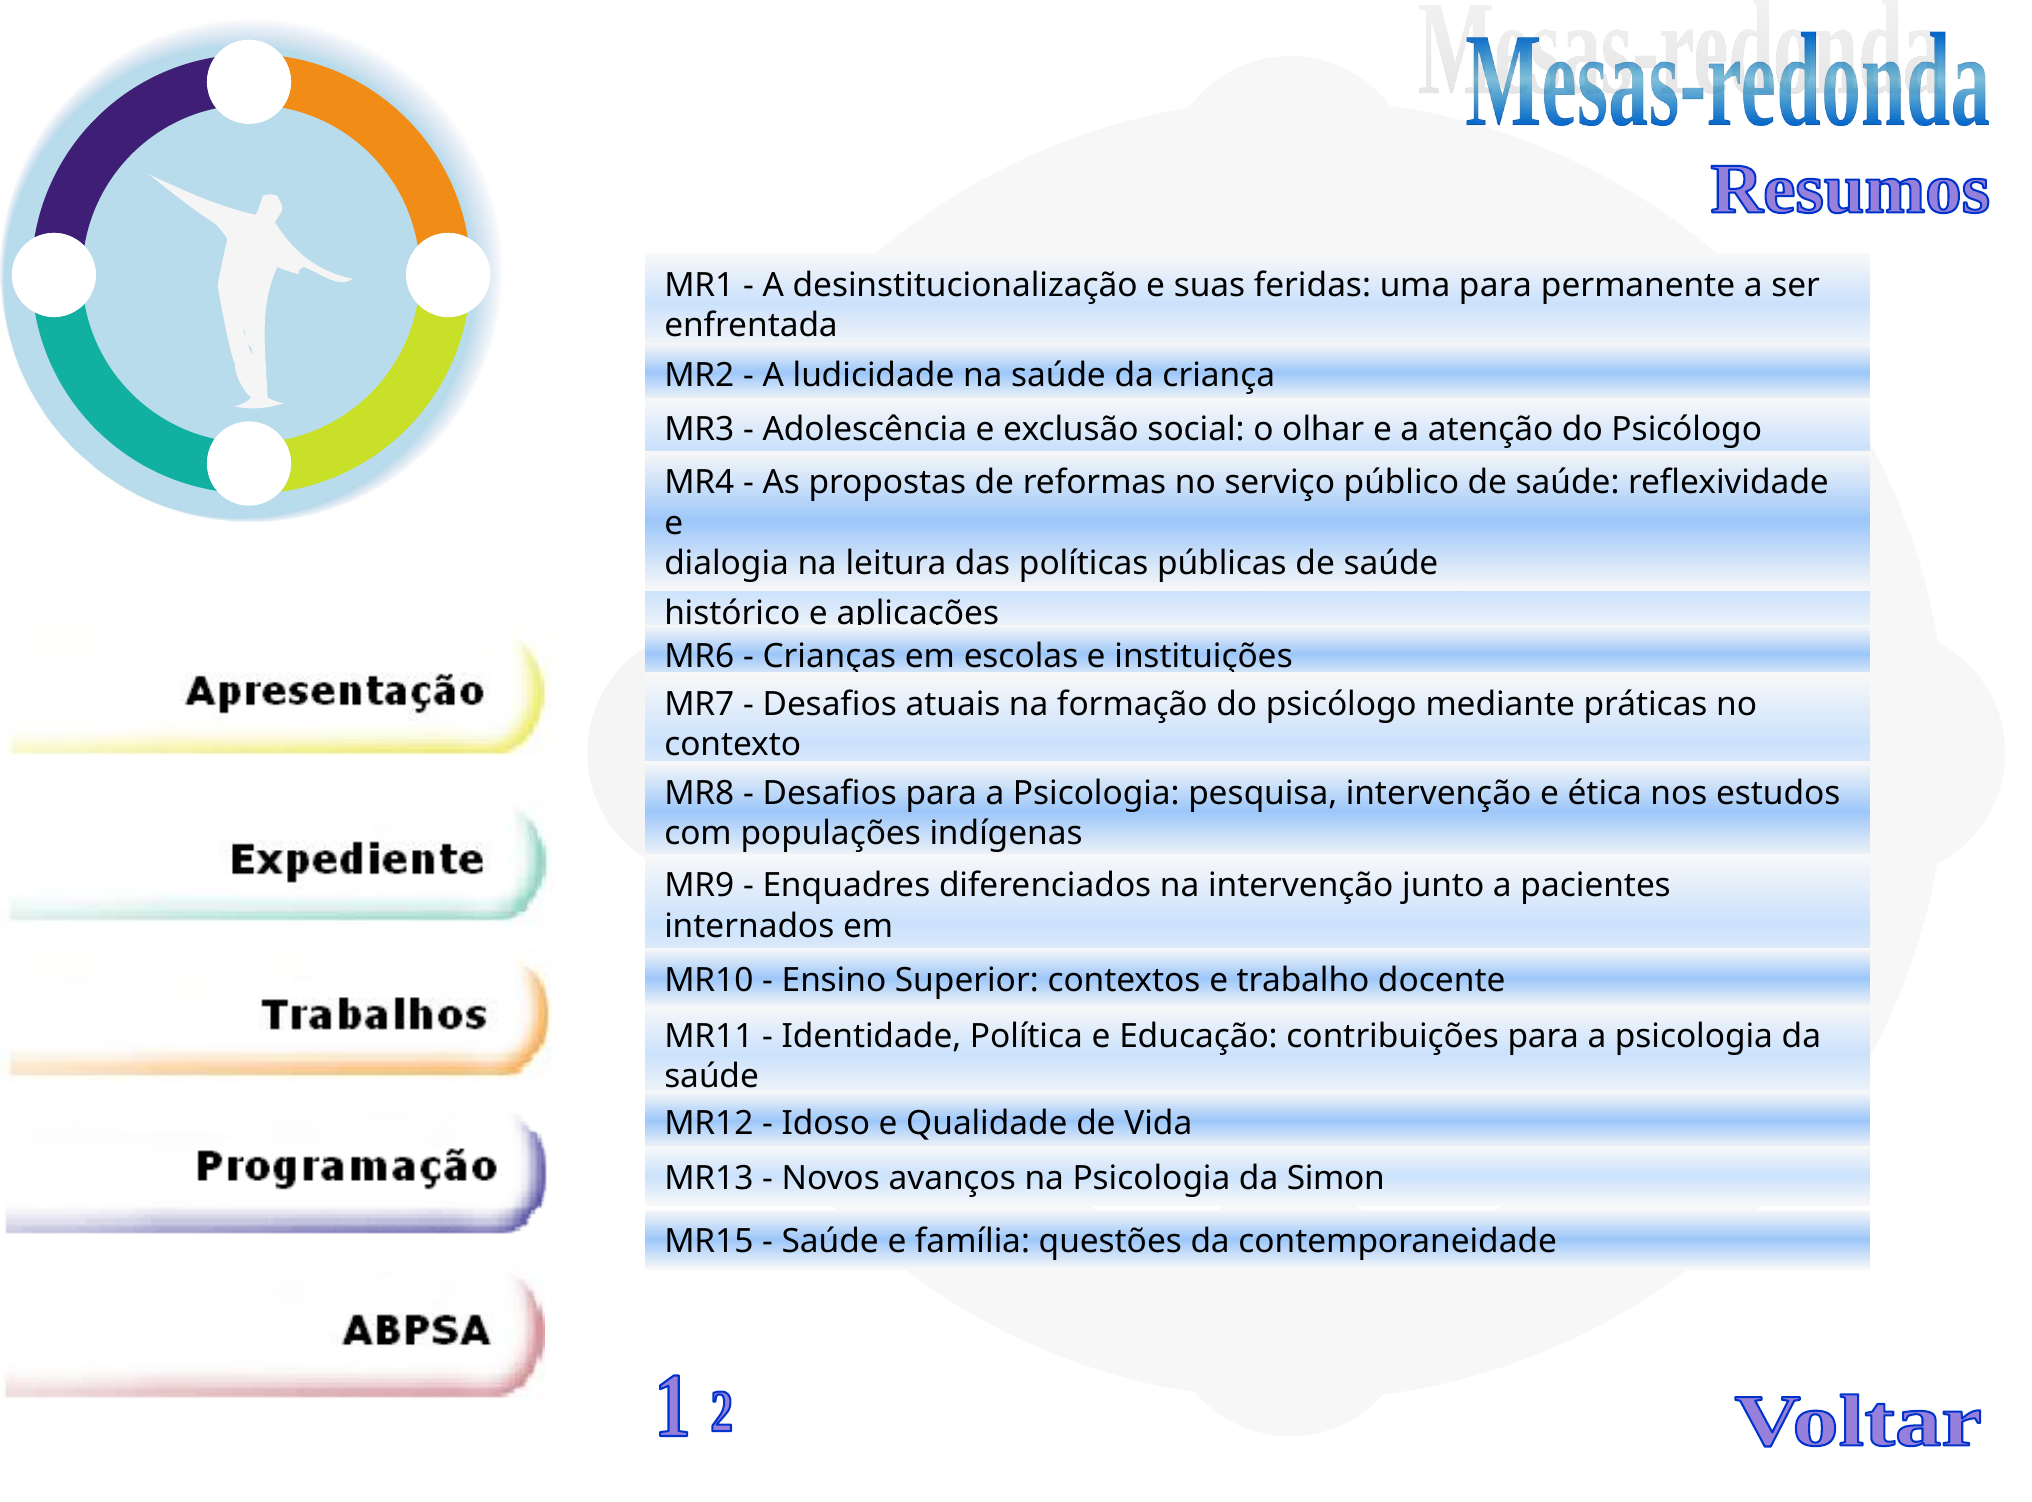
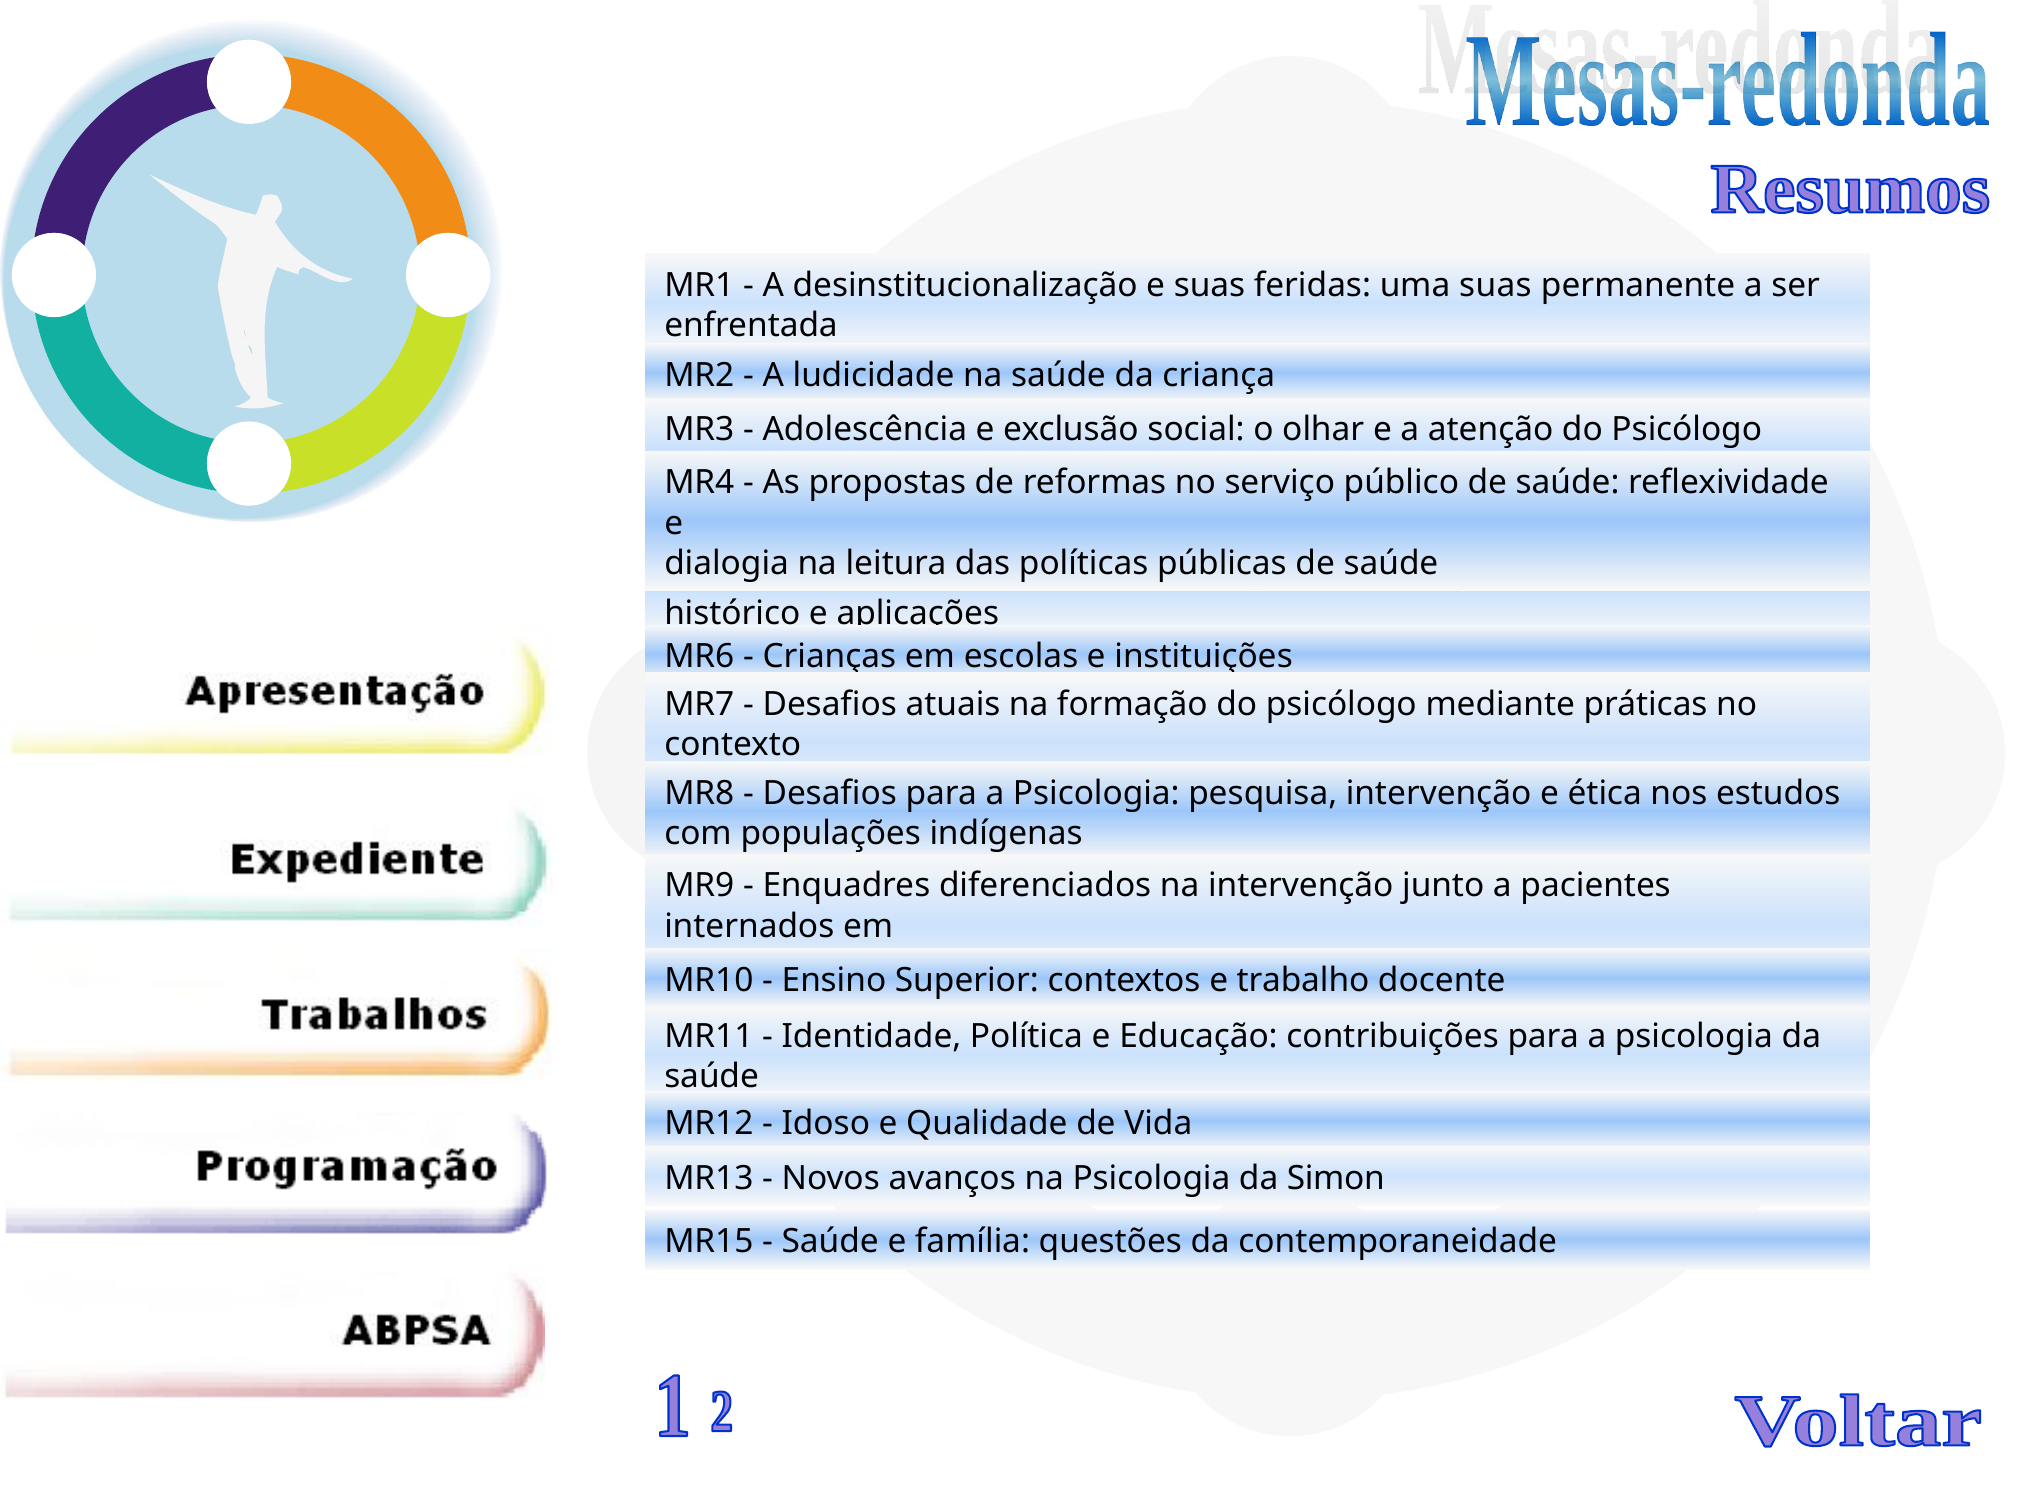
uma para: para -> suas (1495, 285)
